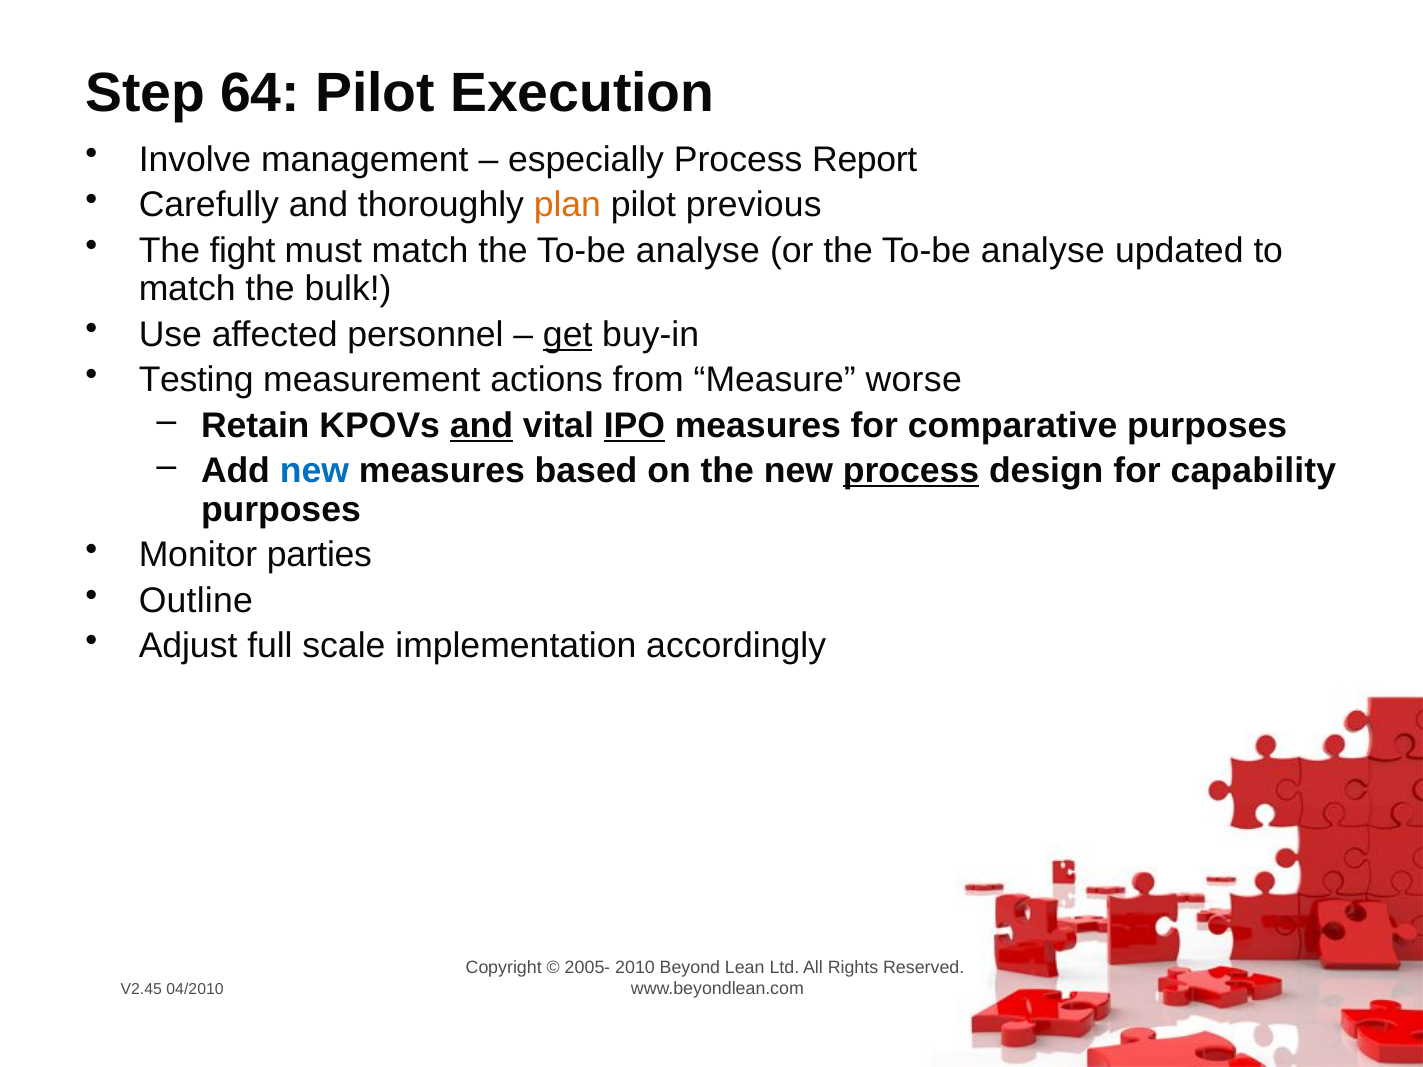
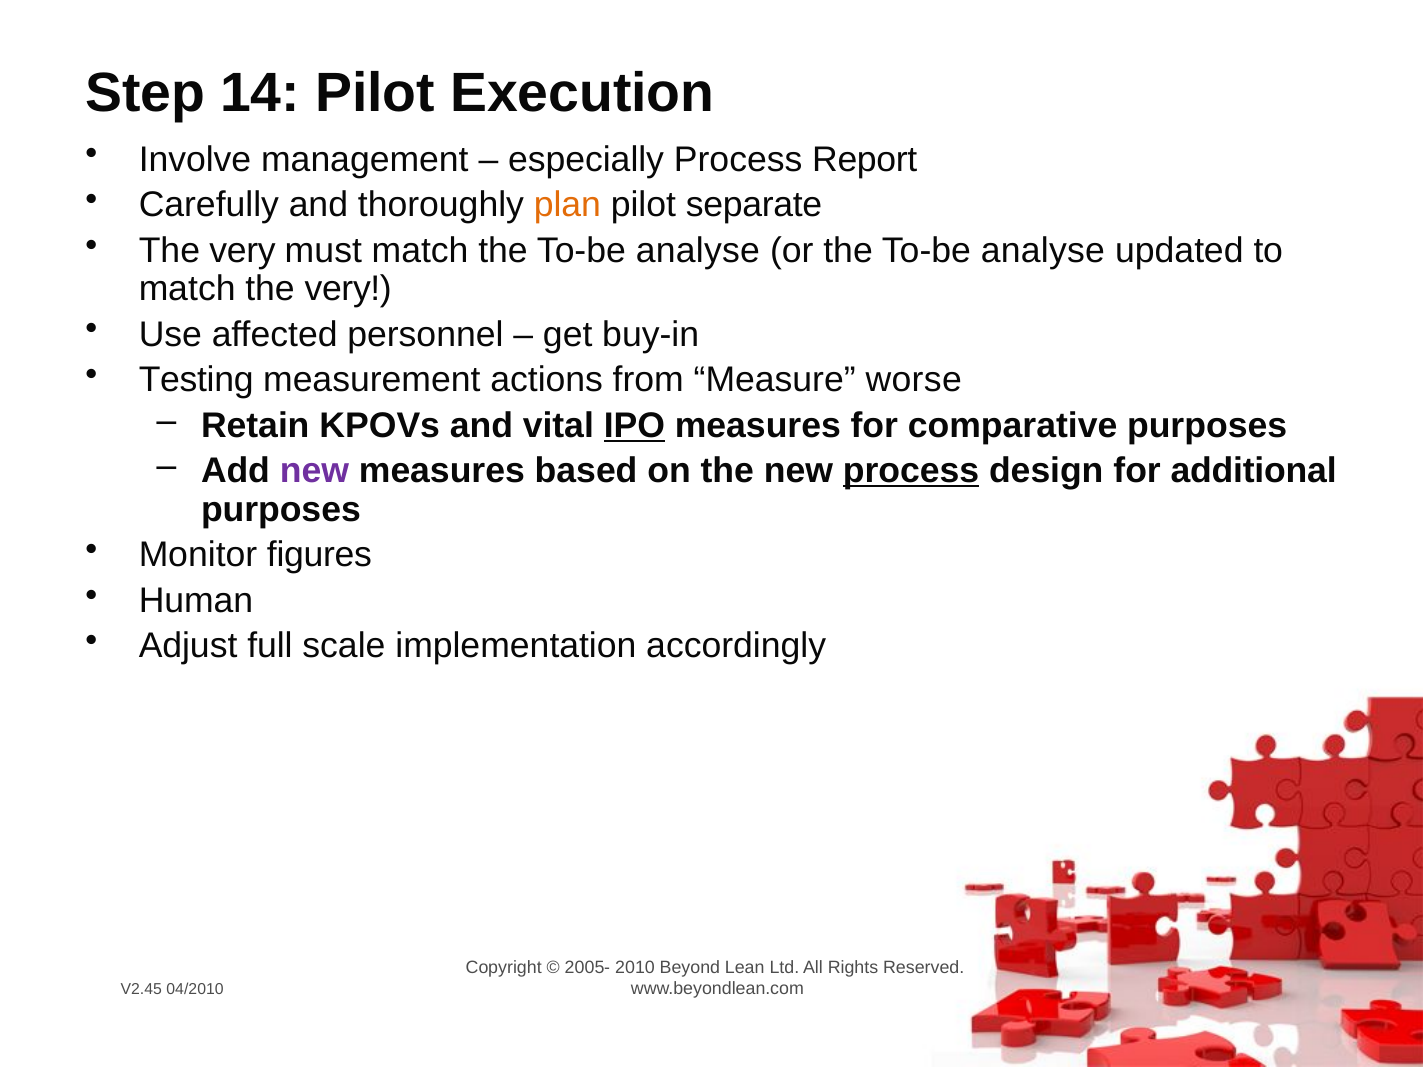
64: 64 -> 14 (260, 93)
previous: previous -> separate (754, 205)
fight: fight -> very (243, 251)
match the bulk: bulk -> very (348, 289)
get underline: present -> none (568, 335)
and underline: present -> none (481, 426)
new colour: blue -> purple (314, 471)
capability: capability -> additional (1254, 471)
parties: parties -> figures (319, 555)
Outline: Outline -> Human (196, 601)
